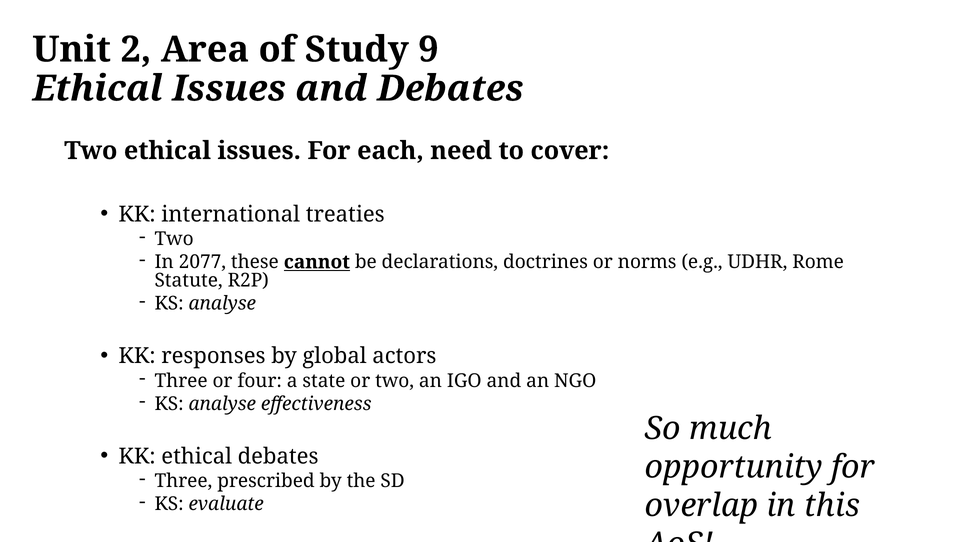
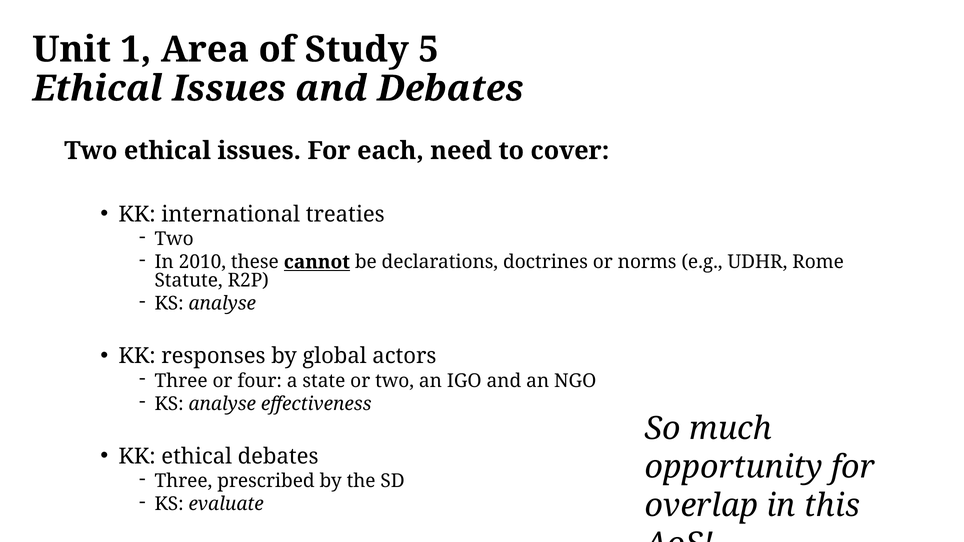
2: 2 -> 1 (136, 50)
9: 9 -> 5 (428, 50)
2077: 2077 -> 2010 (202, 262)
